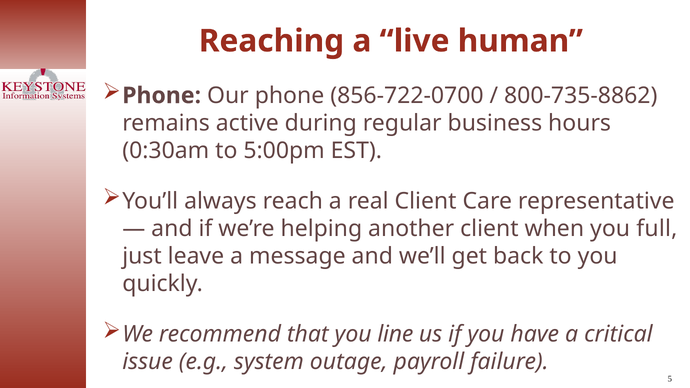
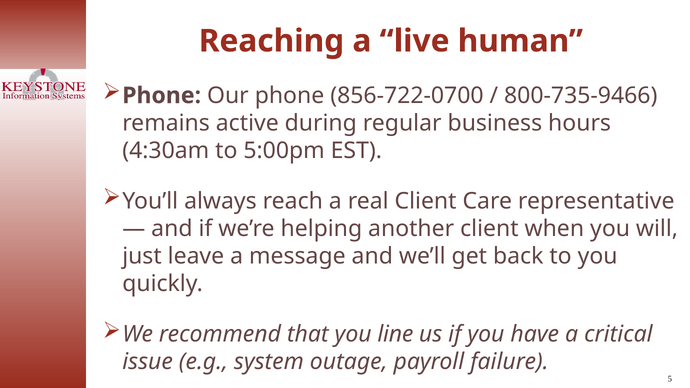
800-735-8862: 800-735-8862 -> 800-735-9466 (581, 96)
0:30am: 0:30am -> 4:30am (166, 151)
full: full -> will (657, 229)
